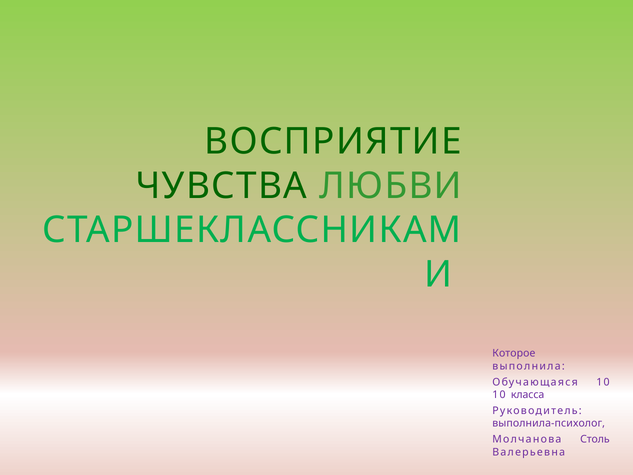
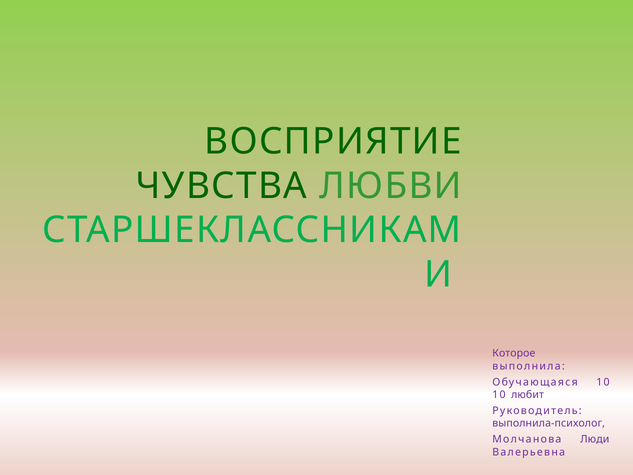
класса: класса -> любит (528, 395)
Столь: Столь -> Люди (595, 439)
